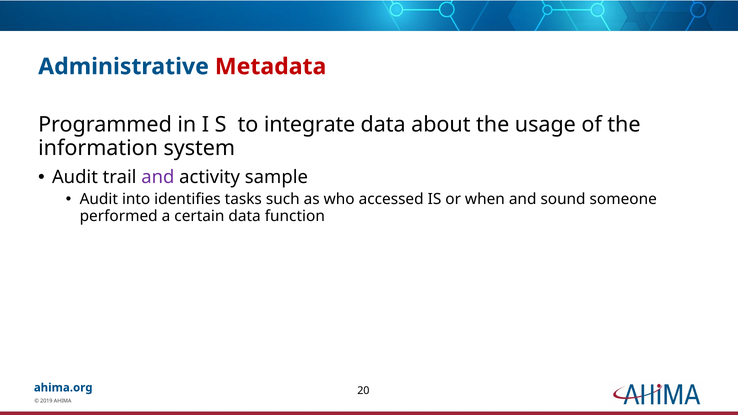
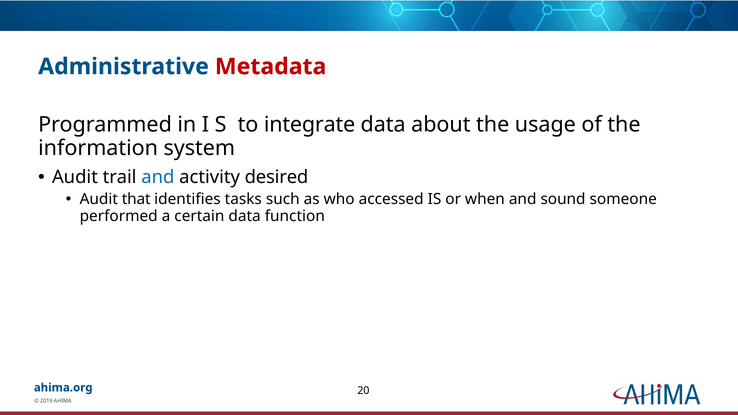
and colour: purple -> blue (158, 177)
sample: sample -> desired (277, 177)
into: into -> that (136, 199)
